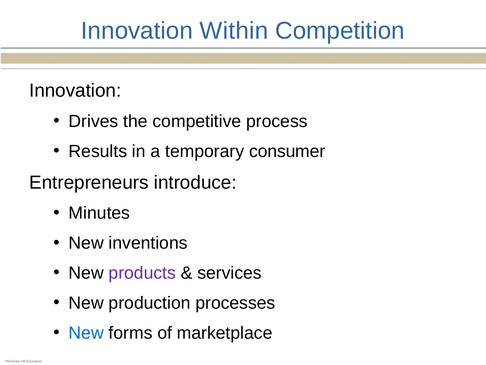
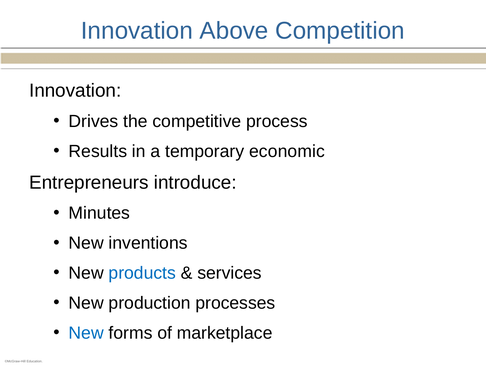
Within: Within -> Above (234, 31)
consumer: consumer -> economic (287, 151)
products colour: purple -> blue (142, 273)
